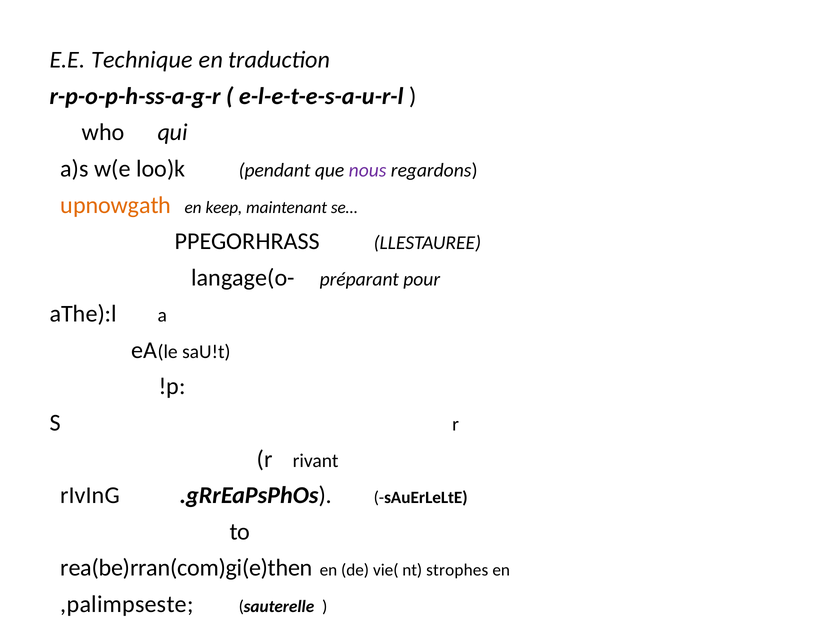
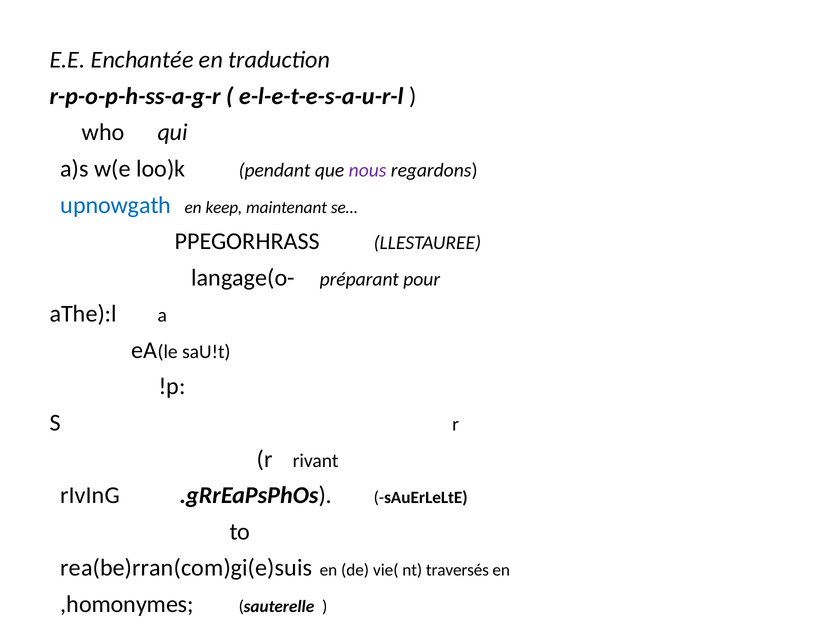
Technique: Technique -> Enchantée (142, 60)
upnowgath colour: orange -> blue (116, 205)
rea(be)rran(com)gi(e)then: rea(be)rran(com)gi(e)then -> rea(be)rran(com)gi(e)suis (186, 568)
strophes: strophes -> traversés (457, 570)
,palimpseste: ,palimpseste -> ,homonymes (127, 605)
